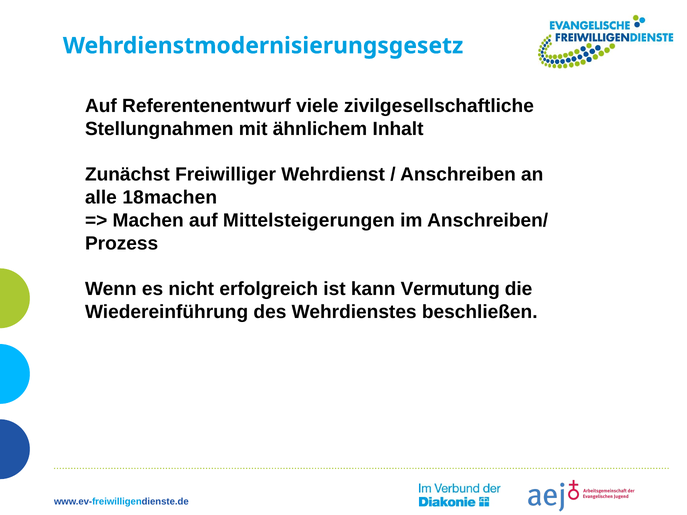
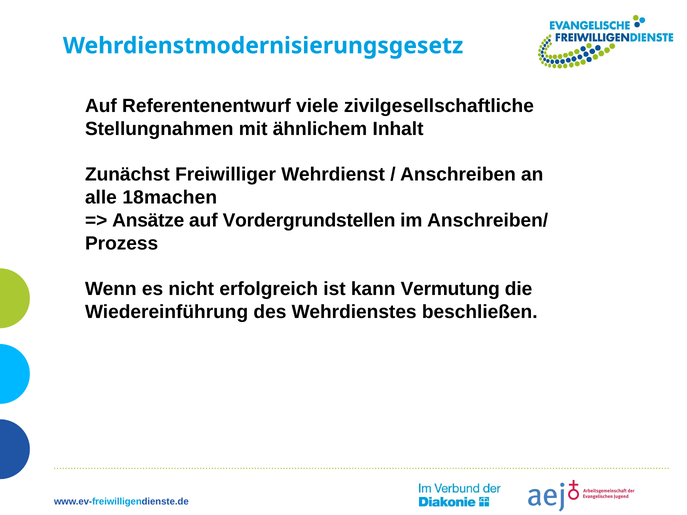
Machen: Machen -> Ansätze (148, 221)
Mittelsteigerungen: Mittelsteigerungen -> Vordergrundstellen (309, 221)
